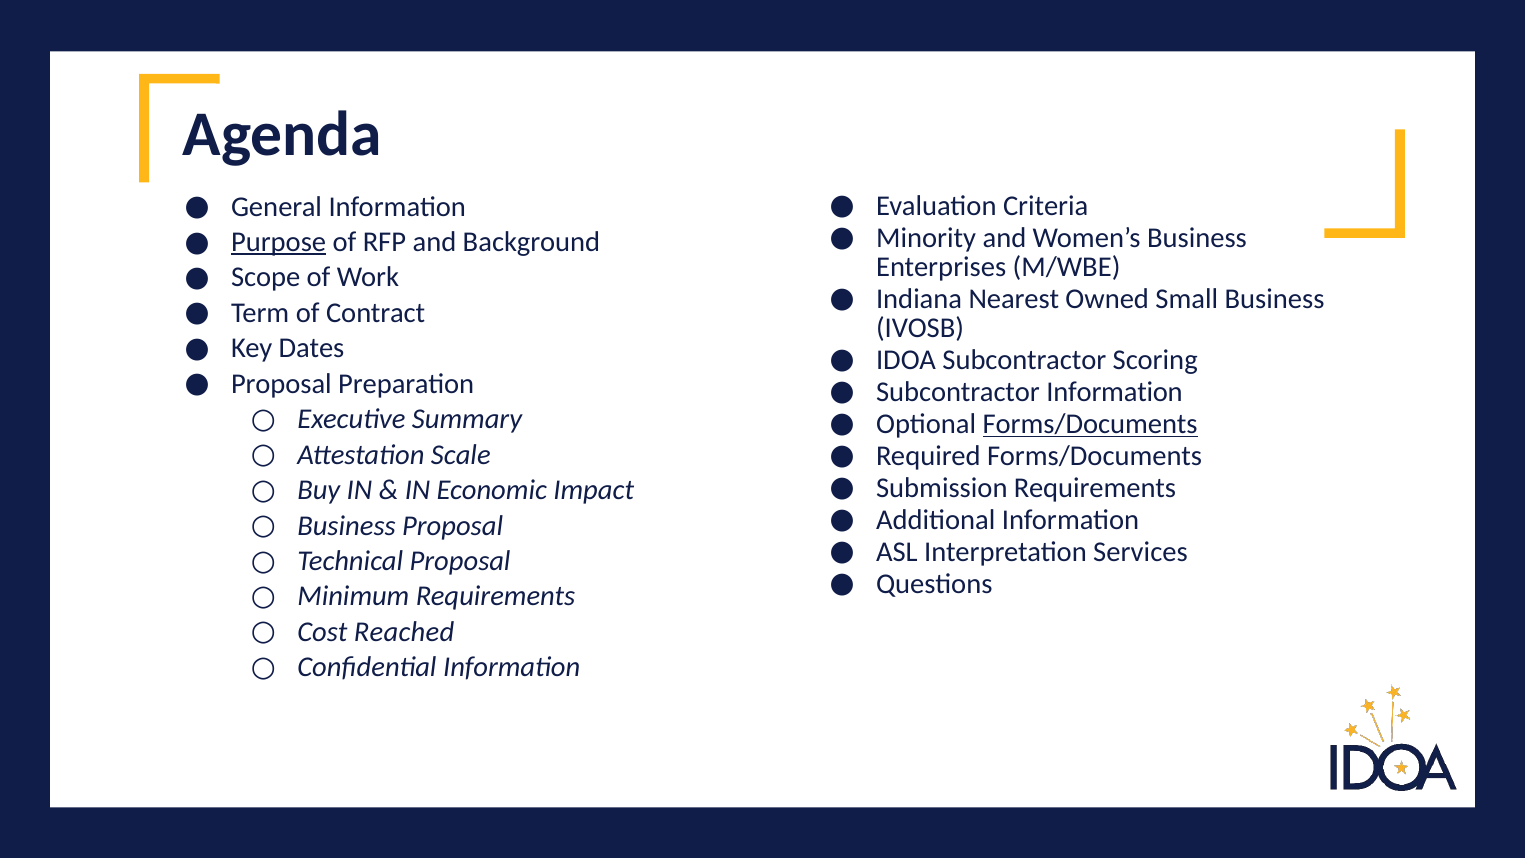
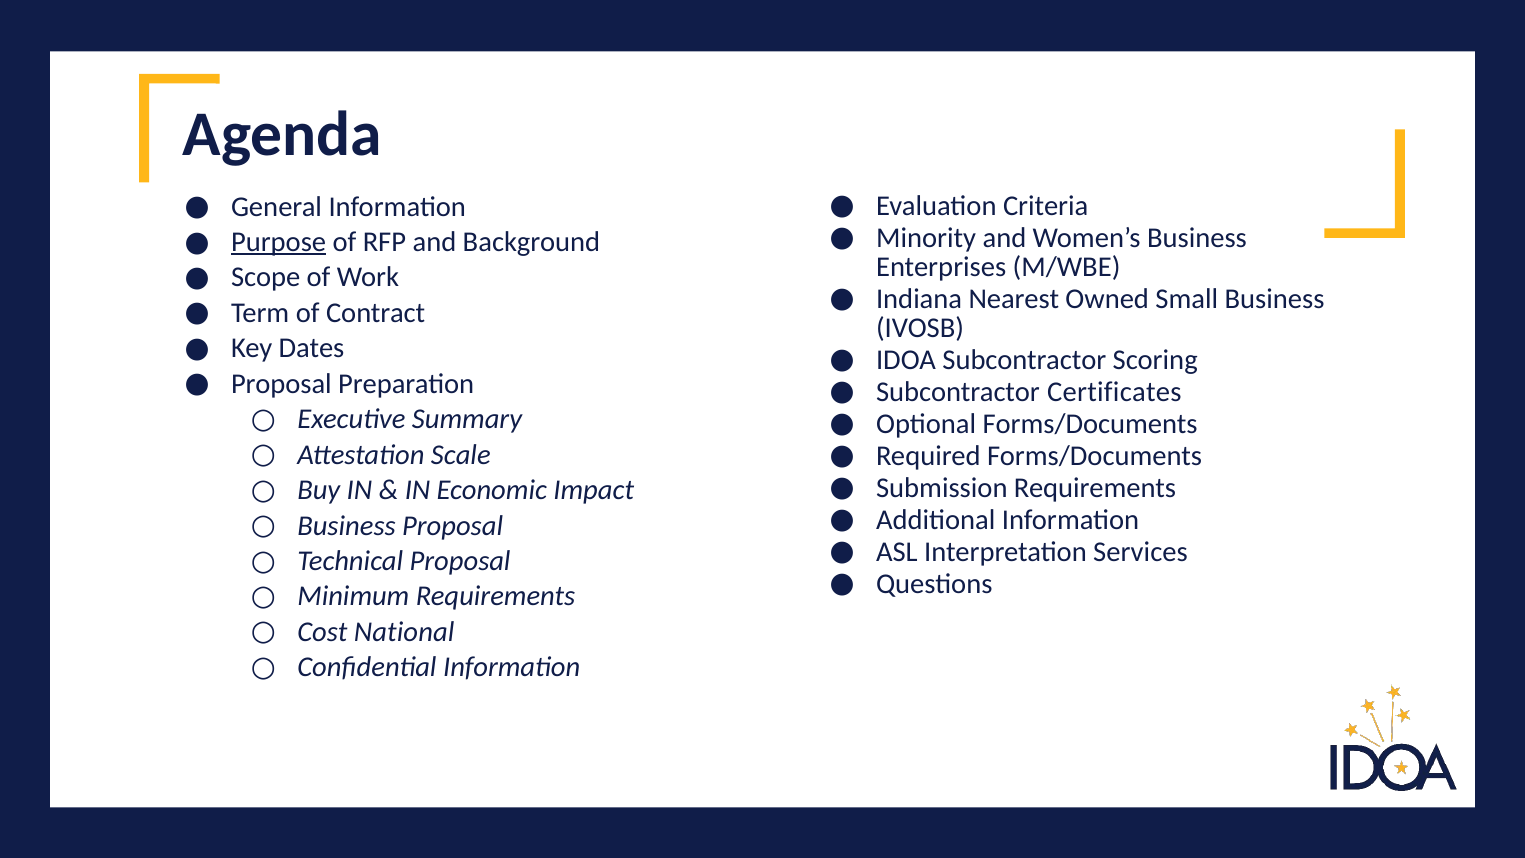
Subcontractor Information: Information -> Certificates (1114, 392)
Forms/Documents underline: present -> none (1090, 424)
Reached: Reached -> National (404, 632)
